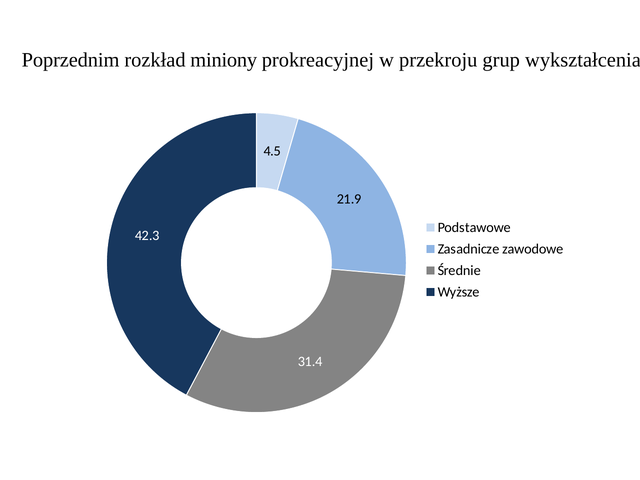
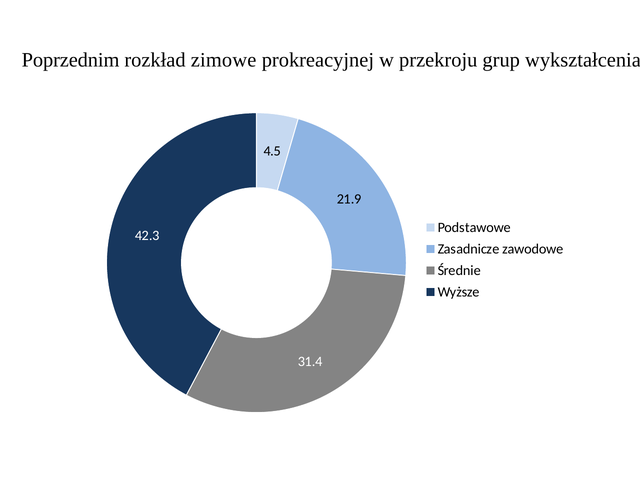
miniony: miniony -> zimowe (224, 60)
